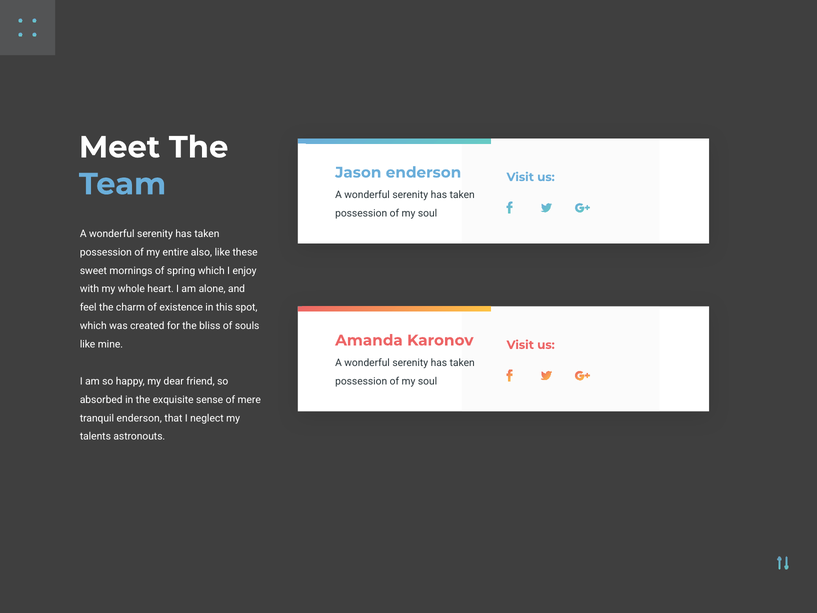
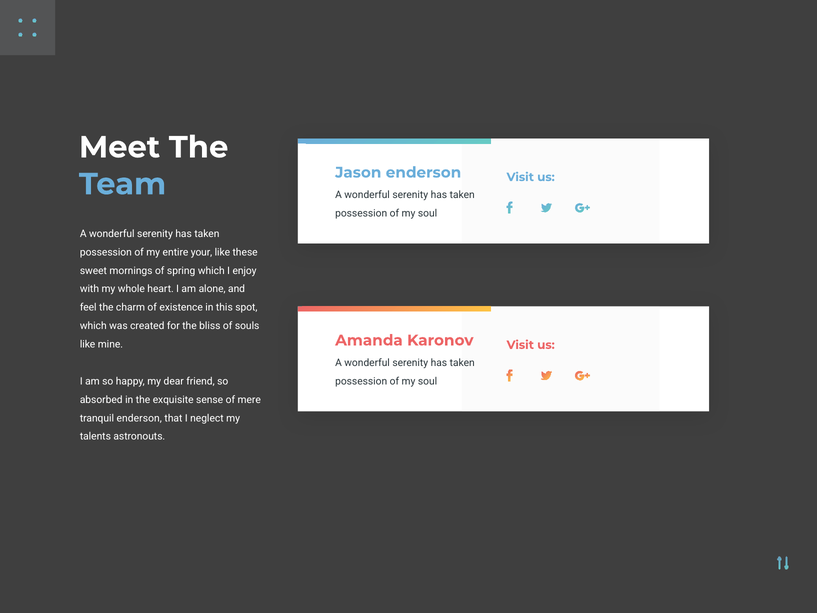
also: also -> your (201, 252)
